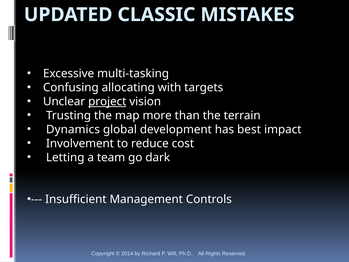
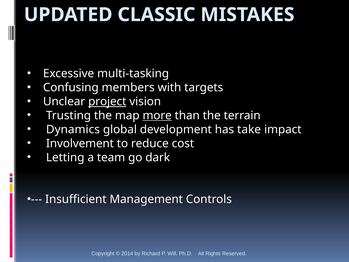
allocating: allocating -> members (128, 87)
more underline: none -> present (157, 115)
best: best -> take (249, 129)
